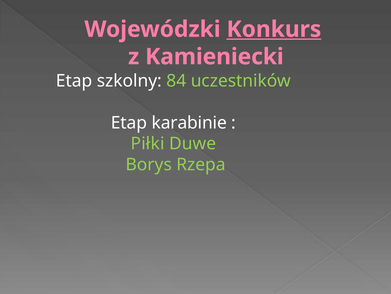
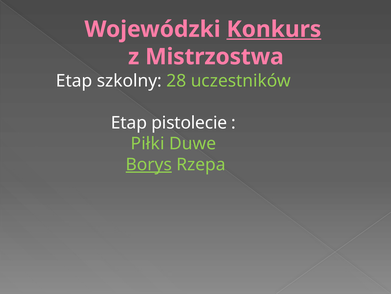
Kamieniecki: Kamieniecki -> Mistrzostwa (214, 57)
84: 84 -> 28 (176, 81)
karabinie: karabinie -> pistolecie (189, 122)
Borys underline: none -> present (149, 164)
